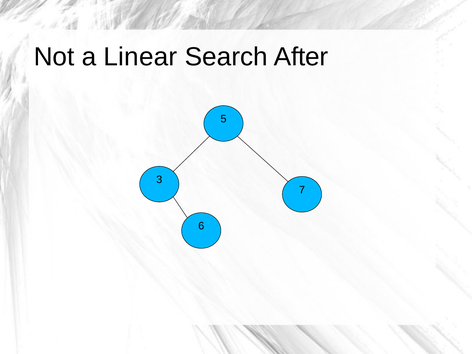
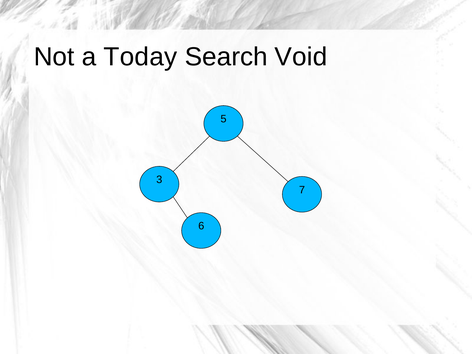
Linear: Linear -> Today (140, 57)
After: After -> Void (301, 57)
